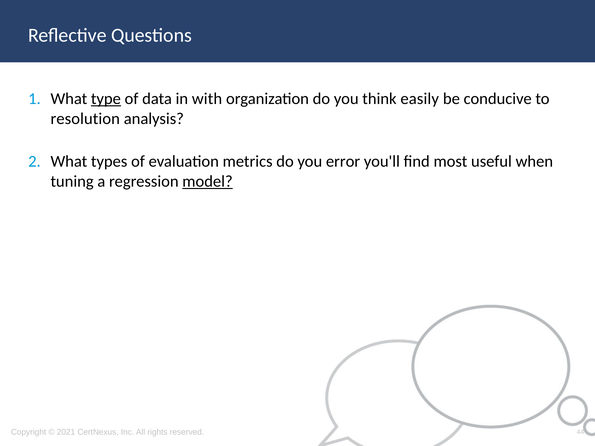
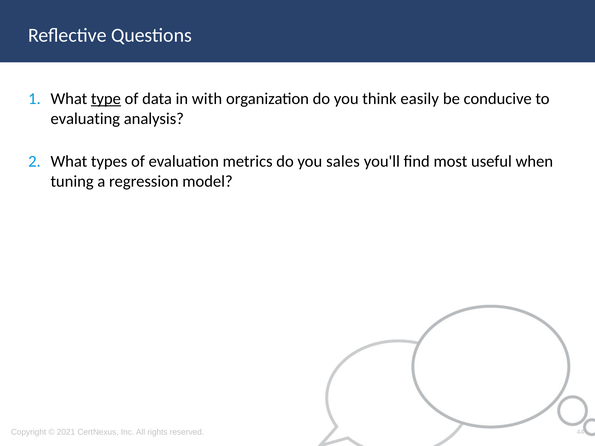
resolution: resolution -> evaluating (85, 119)
error: error -> sales (343, 162)
model underline: present -> none (208, 181)
